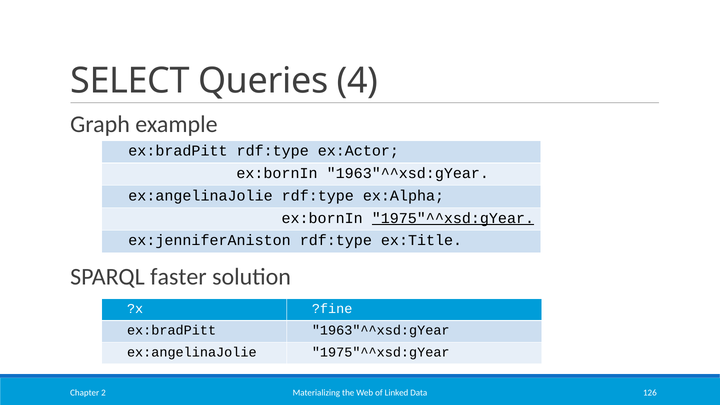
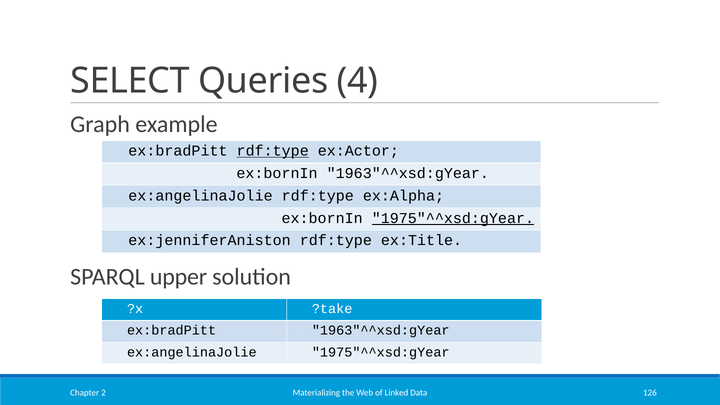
rdf:type underline: none -> present (273, 151)
faster: faster -> upper (179, 277)
?fine: ?fine -> ?take (332, 309)
